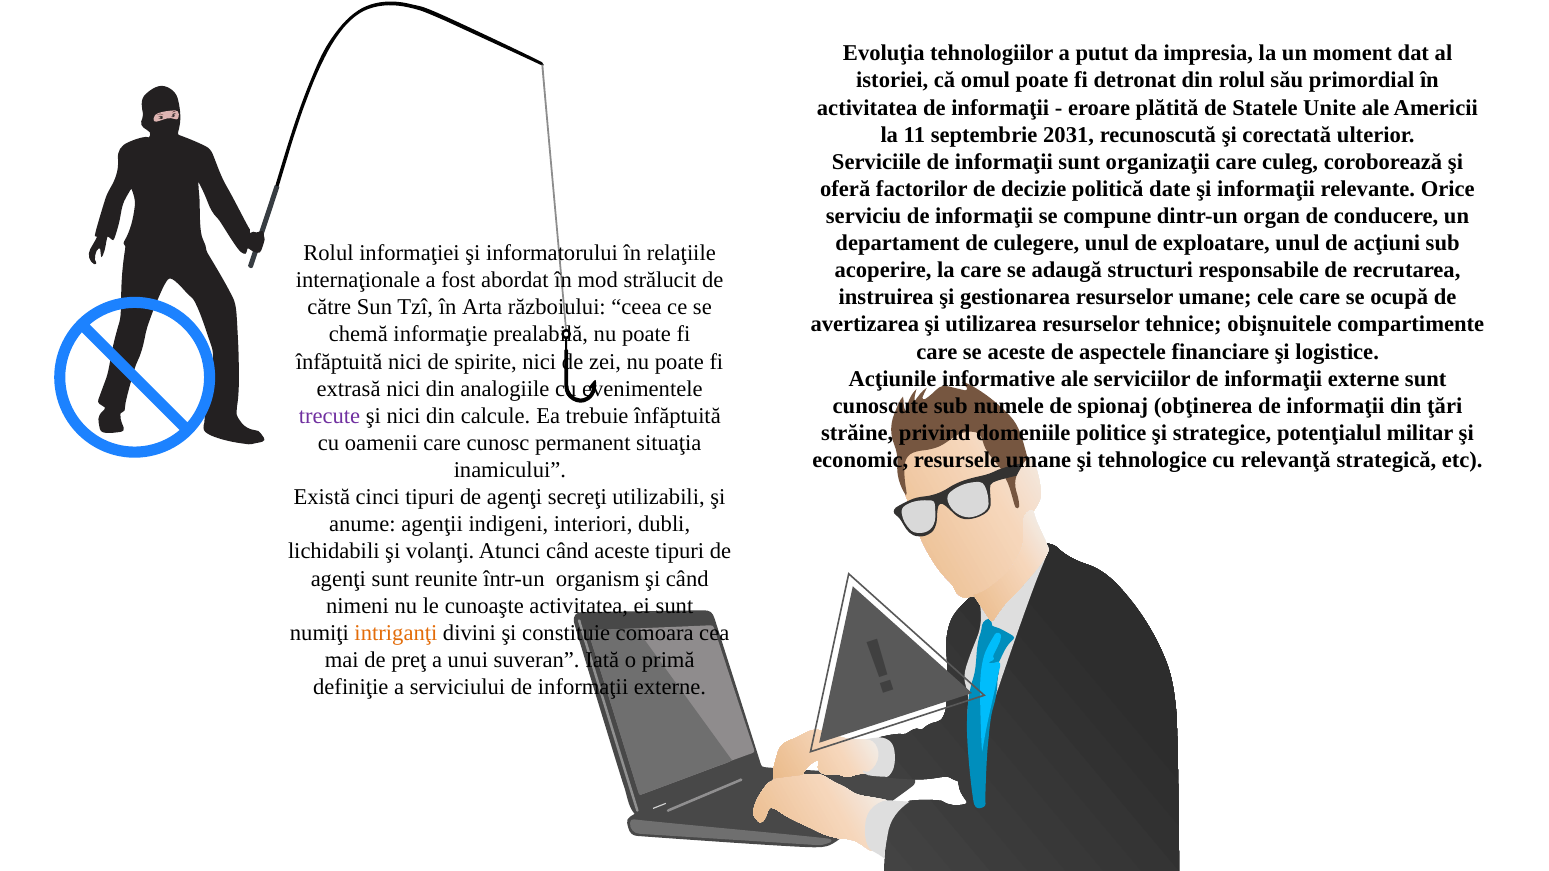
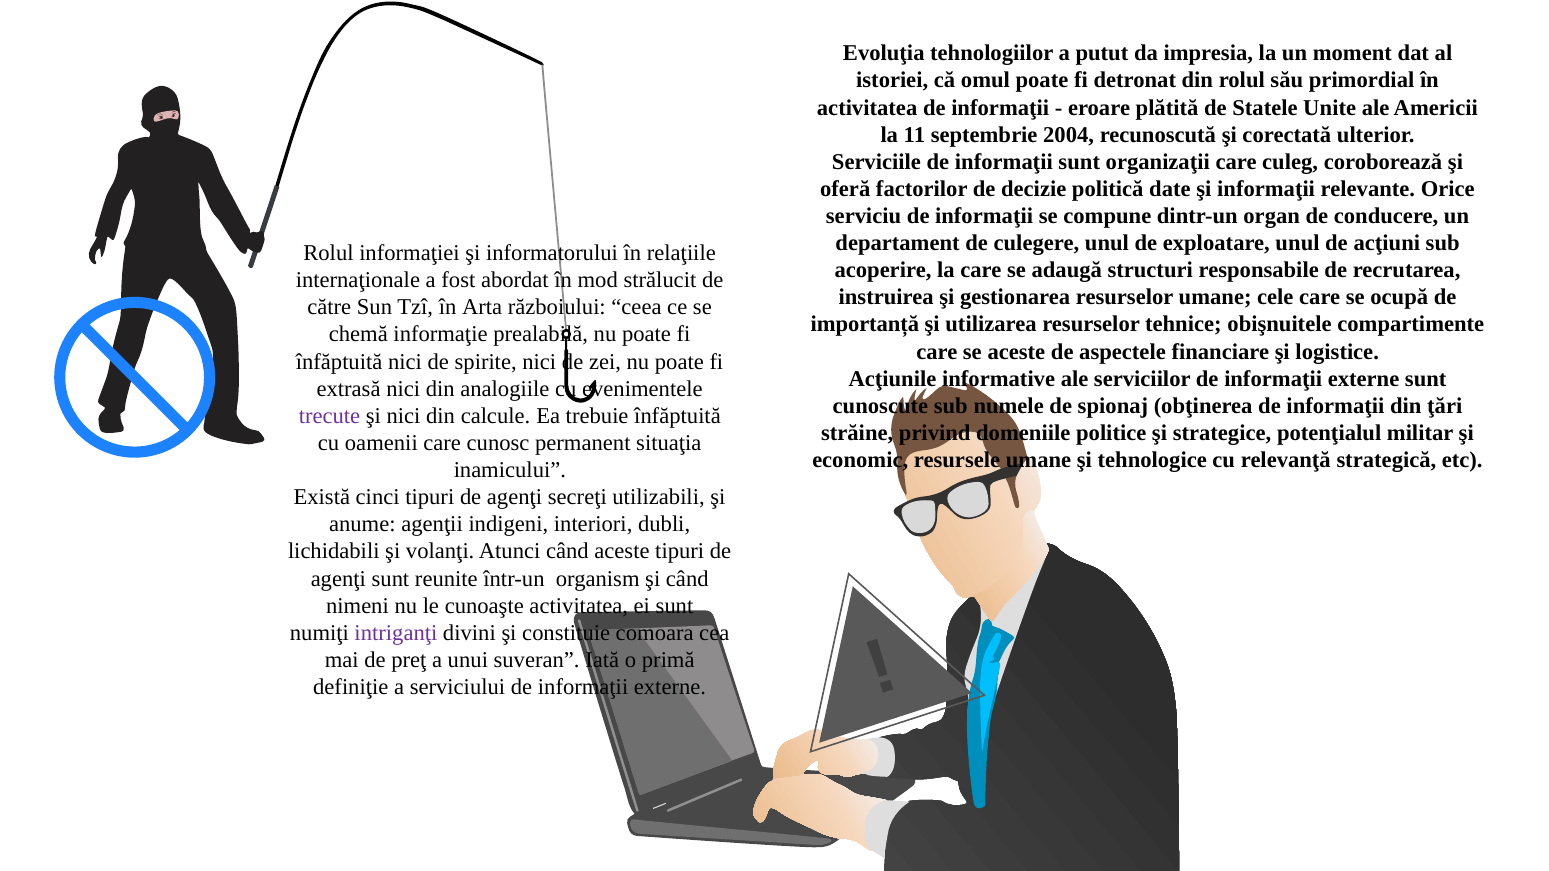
2031: 2031 -> 2004 (1069, 135)
avertizarea: avertizarea -> importanță (865, 325)
intriganţi colour: orange -> purple (396, 633)
